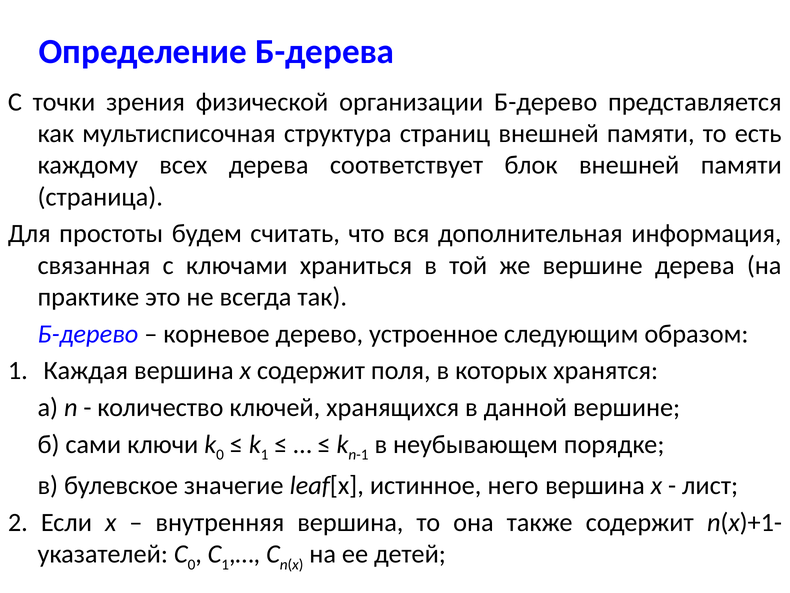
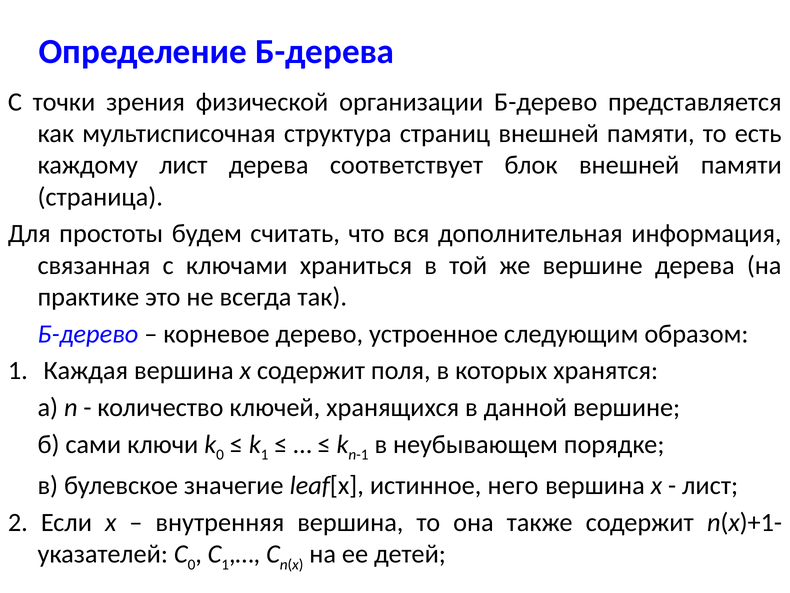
каждому всех: всех -> лист (183, 165)
